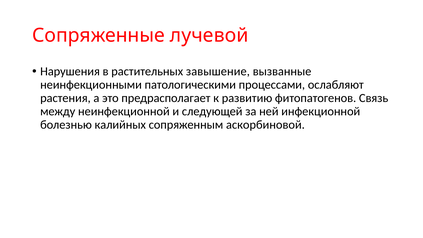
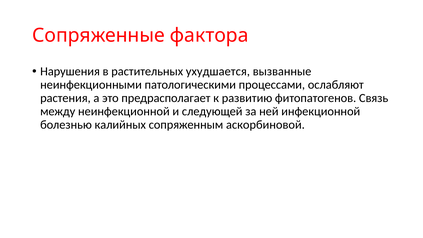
лучевой: лучевой -> фактора (209, 36)
завышение: завышение -> ухудшается (218, 72)
